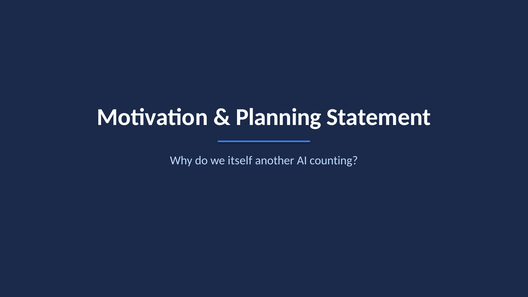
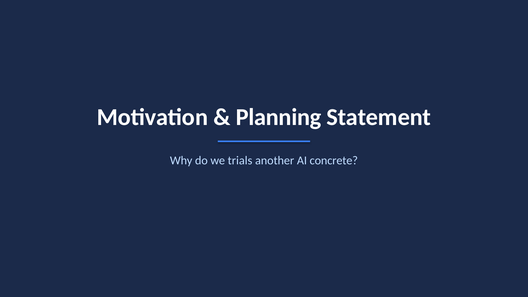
itself: itself -> trials (240, 161)
counting: counting -> concrete (334, 161)
